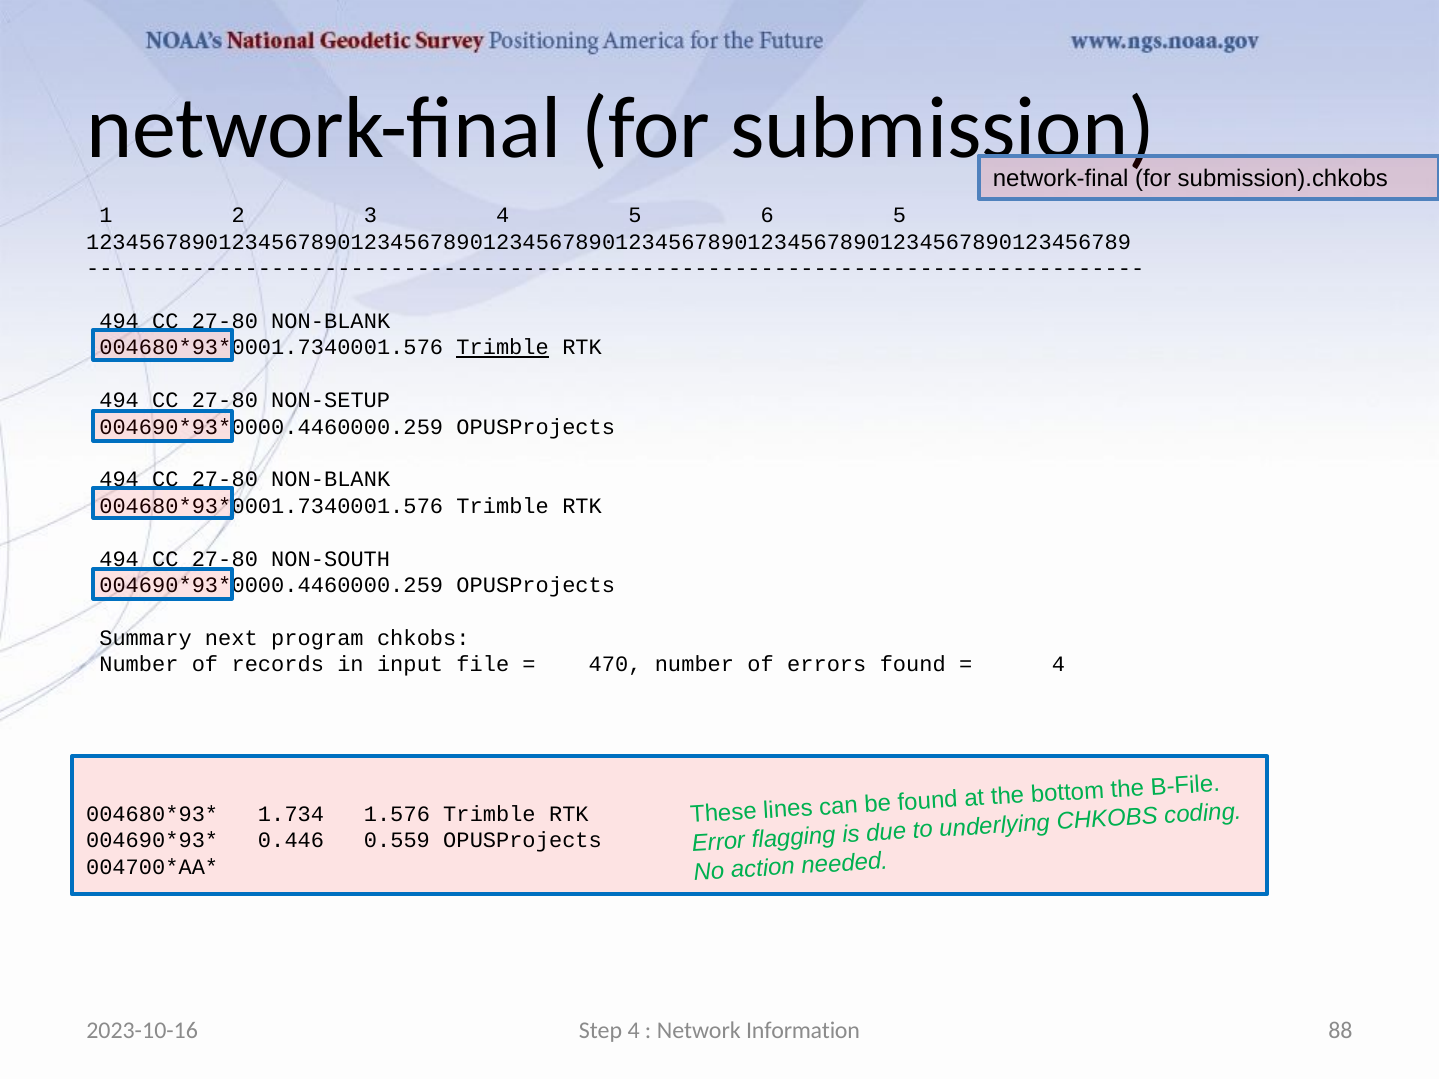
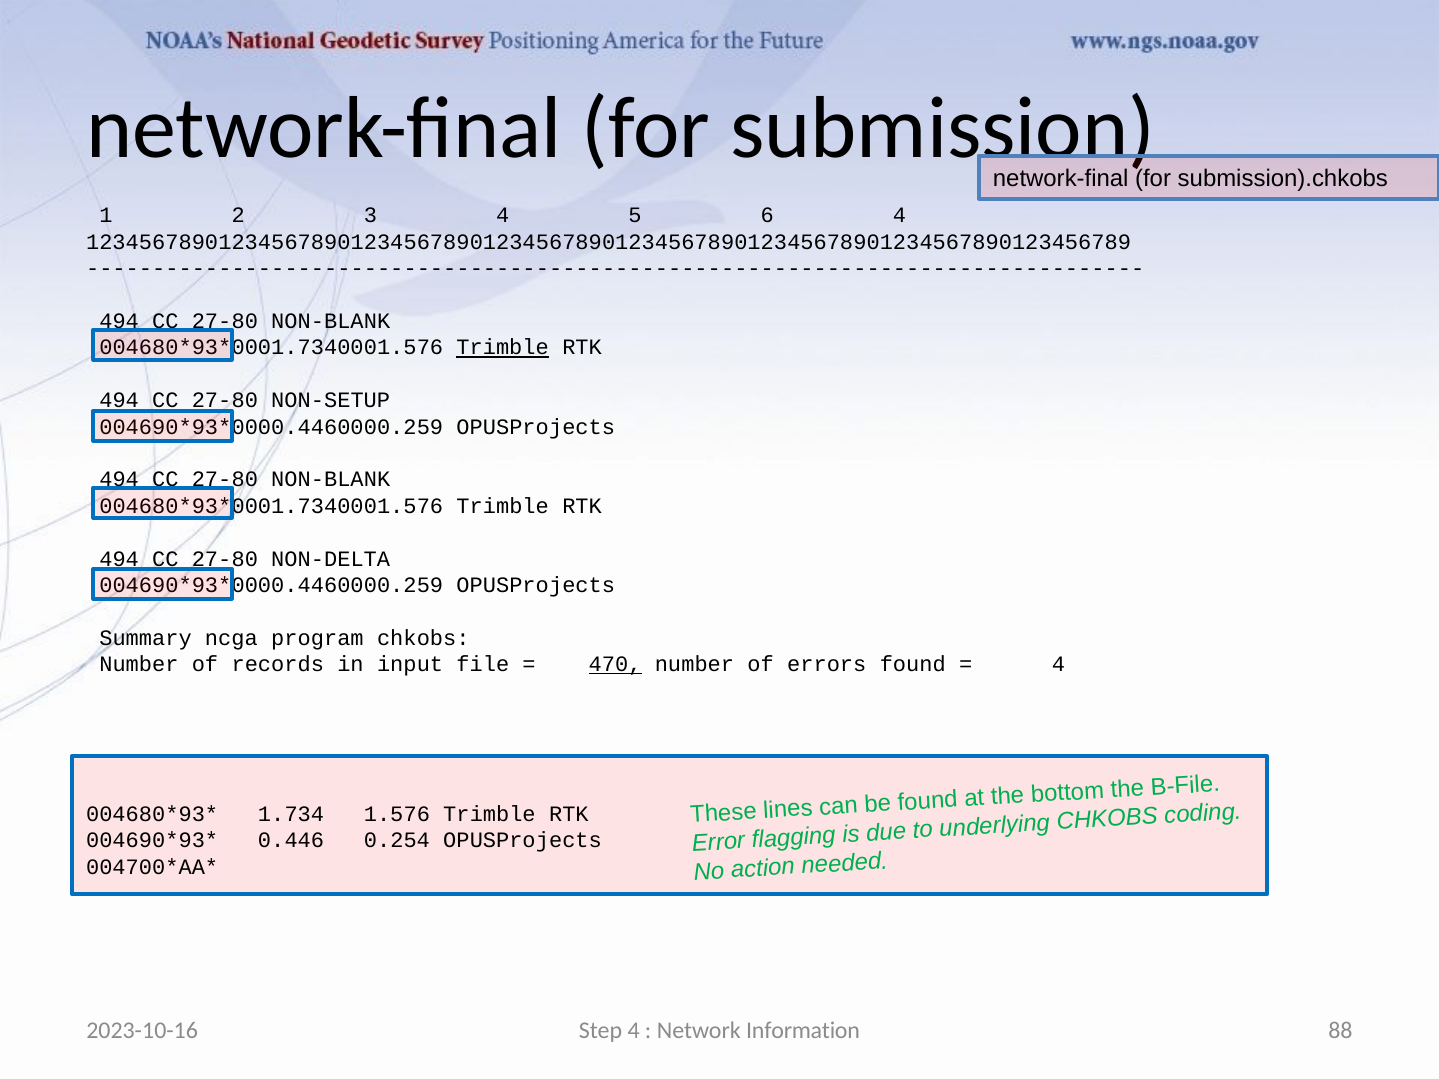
6 5: 5 -> 4 (900, 216)
NON-SOUTH: NON-SOUTH -> NON-DELTA (331, 559)
next: next -> ncga (231, 638)
470 underline: none -> present (615, 665)
0.559: 0.559 -> 0.254 (397, 841)
